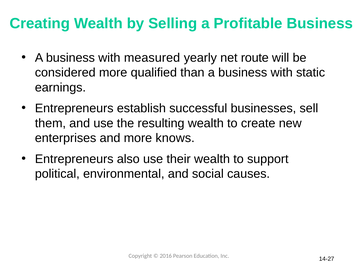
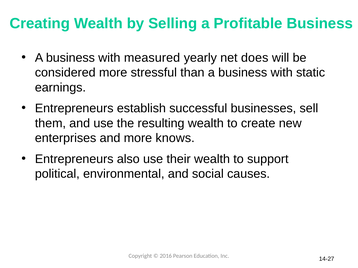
route: route -> does (255, 58)
qualified: qualified -> stressful (154, 73)
